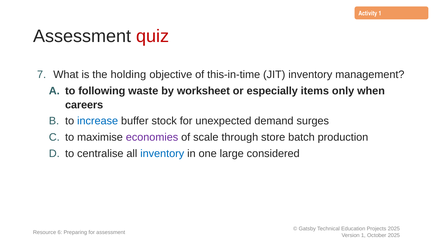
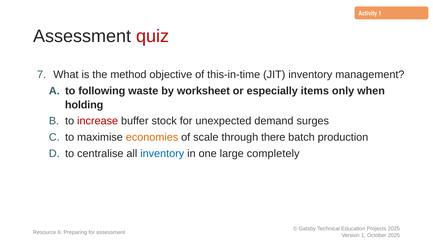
holding: holding -> method (128, 75)
careers: careers -> holding (84, 105)
increase colour: blue -> red (98, 121)
economies colour: purple -> orange (152, 138)
store: store -> there (273, 138)
considered: considered -> completely (273, 154)
